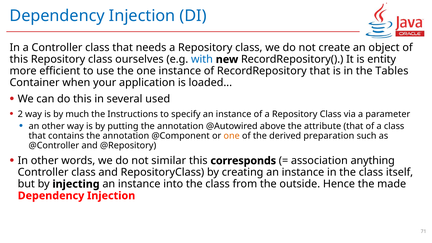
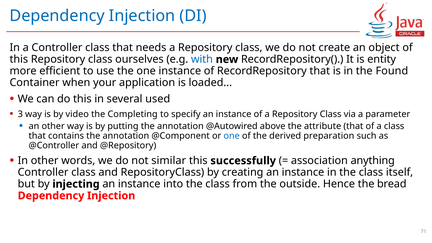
Tables: Tables -> Found (392, 71)
2: 2 -> 3 (20, 114)
much: much -> video (77, 114)
Instructions: Instructions -> Completing (133, 114)
one colour: orange -> blue (232, 136)
corresponds: corresponds -> successfully (243, 161)
made: made -> bread (392, 184)
